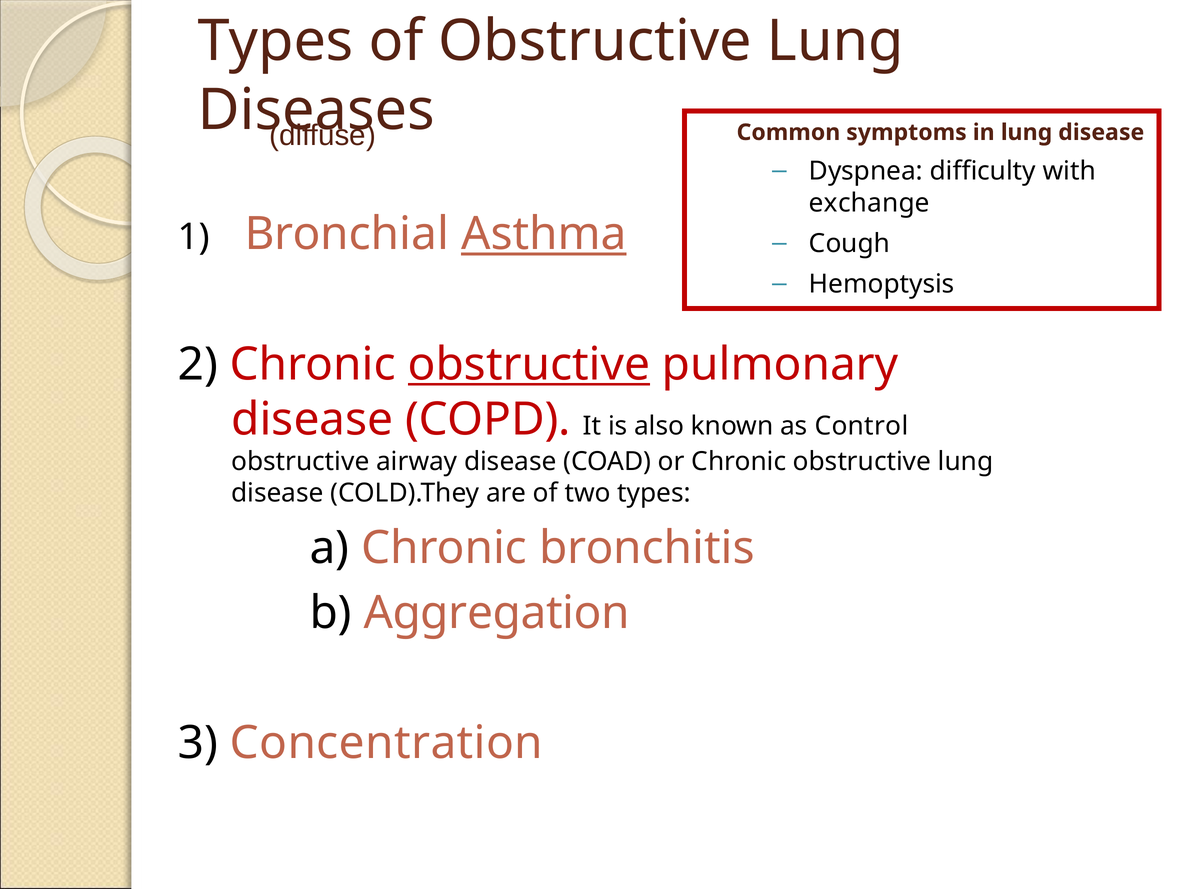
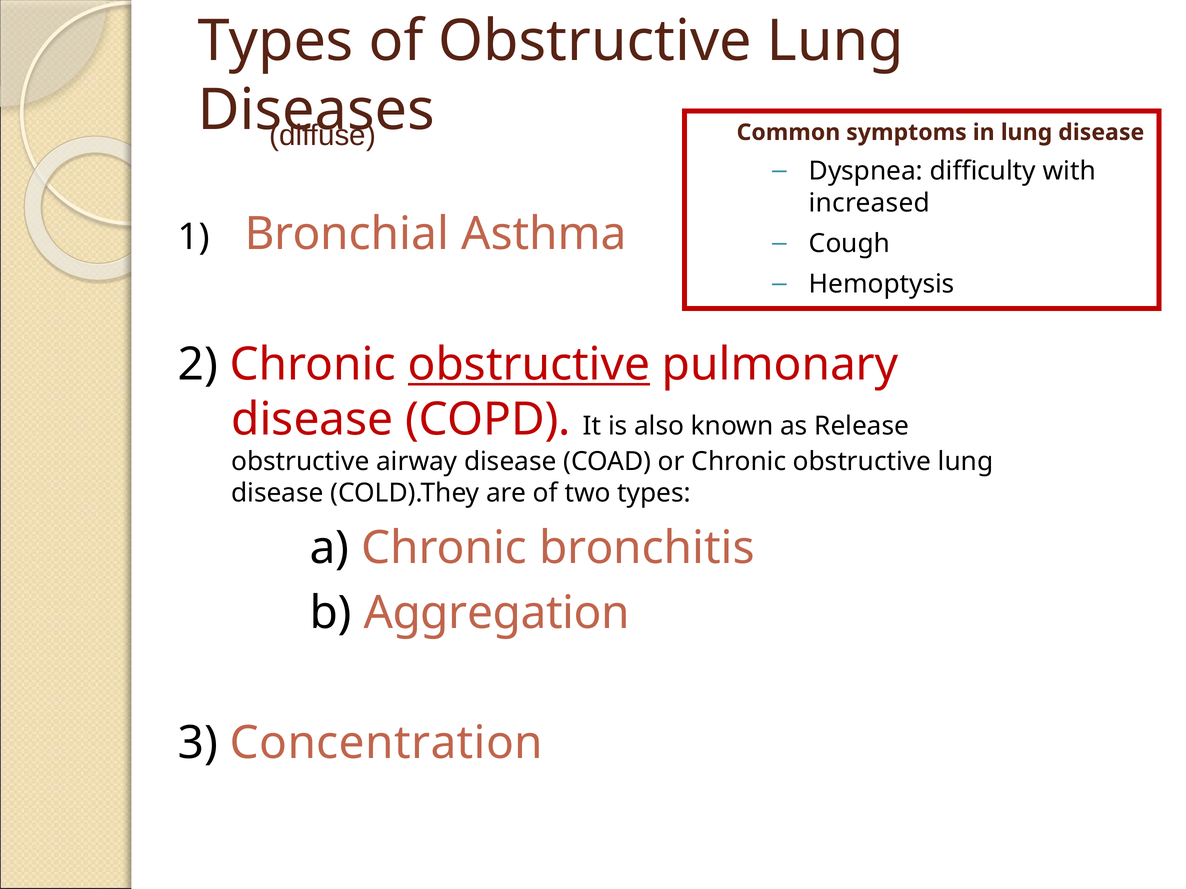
exchange: exchange -> increased (869, 203)
Asthma underline: present -> none (544, 234)
Control: Control -> Release (862, 426)
